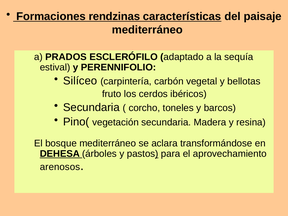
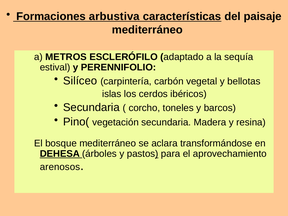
rendzinas: rendzinas -> arbustiva (114, 16)
PRADOS: PRADOS -> METROS (66, 57)
fruto: fruto -> islas (112, 94)
